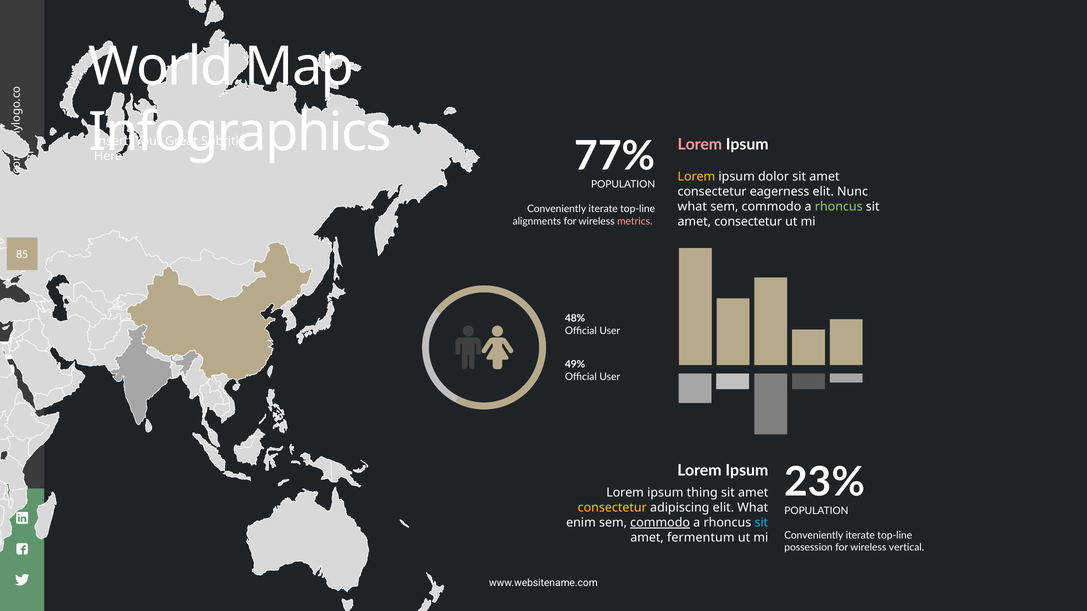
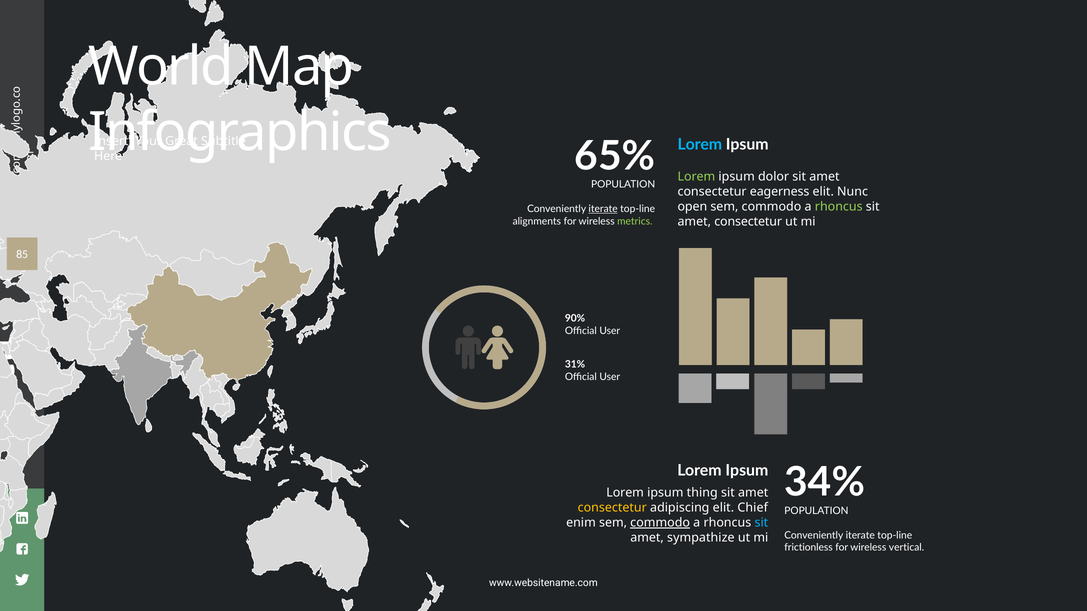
Lorem colour: pink -> light blue (700, 145)
77%: 77% -> 65% (615, 156)
Lorem colour: yellow -> light green (696, 177)
what: what -> open (692, 207)
iterate underline: none -> present (603, 209)
metrics colour: pink -> light green (635, 221)
48%: 48% -> 90% (575, 319)
49%: 49% -> 31% (575, 365)
23%: 23% -> 34% (825, 483)
elit What: What -> Chief (753, 508)
fermentum: fermentum -> sympathize (701, 538)
possession: possession -> frictionless (809, 548)
